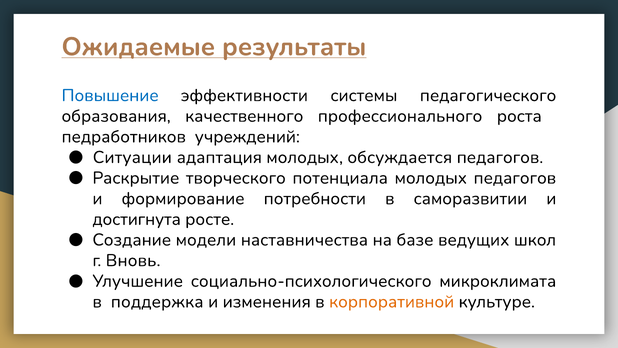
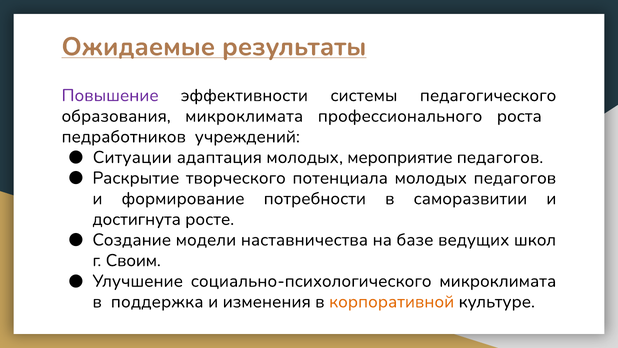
Повышение colour: blue -> purple (110, 95)
образования качественного: качественного -> микроклимата (244, 116)
обсуждается: обсуждается -> мероприятие (400, 157)
Вновь: Вновь -> Своим (133, 260)
